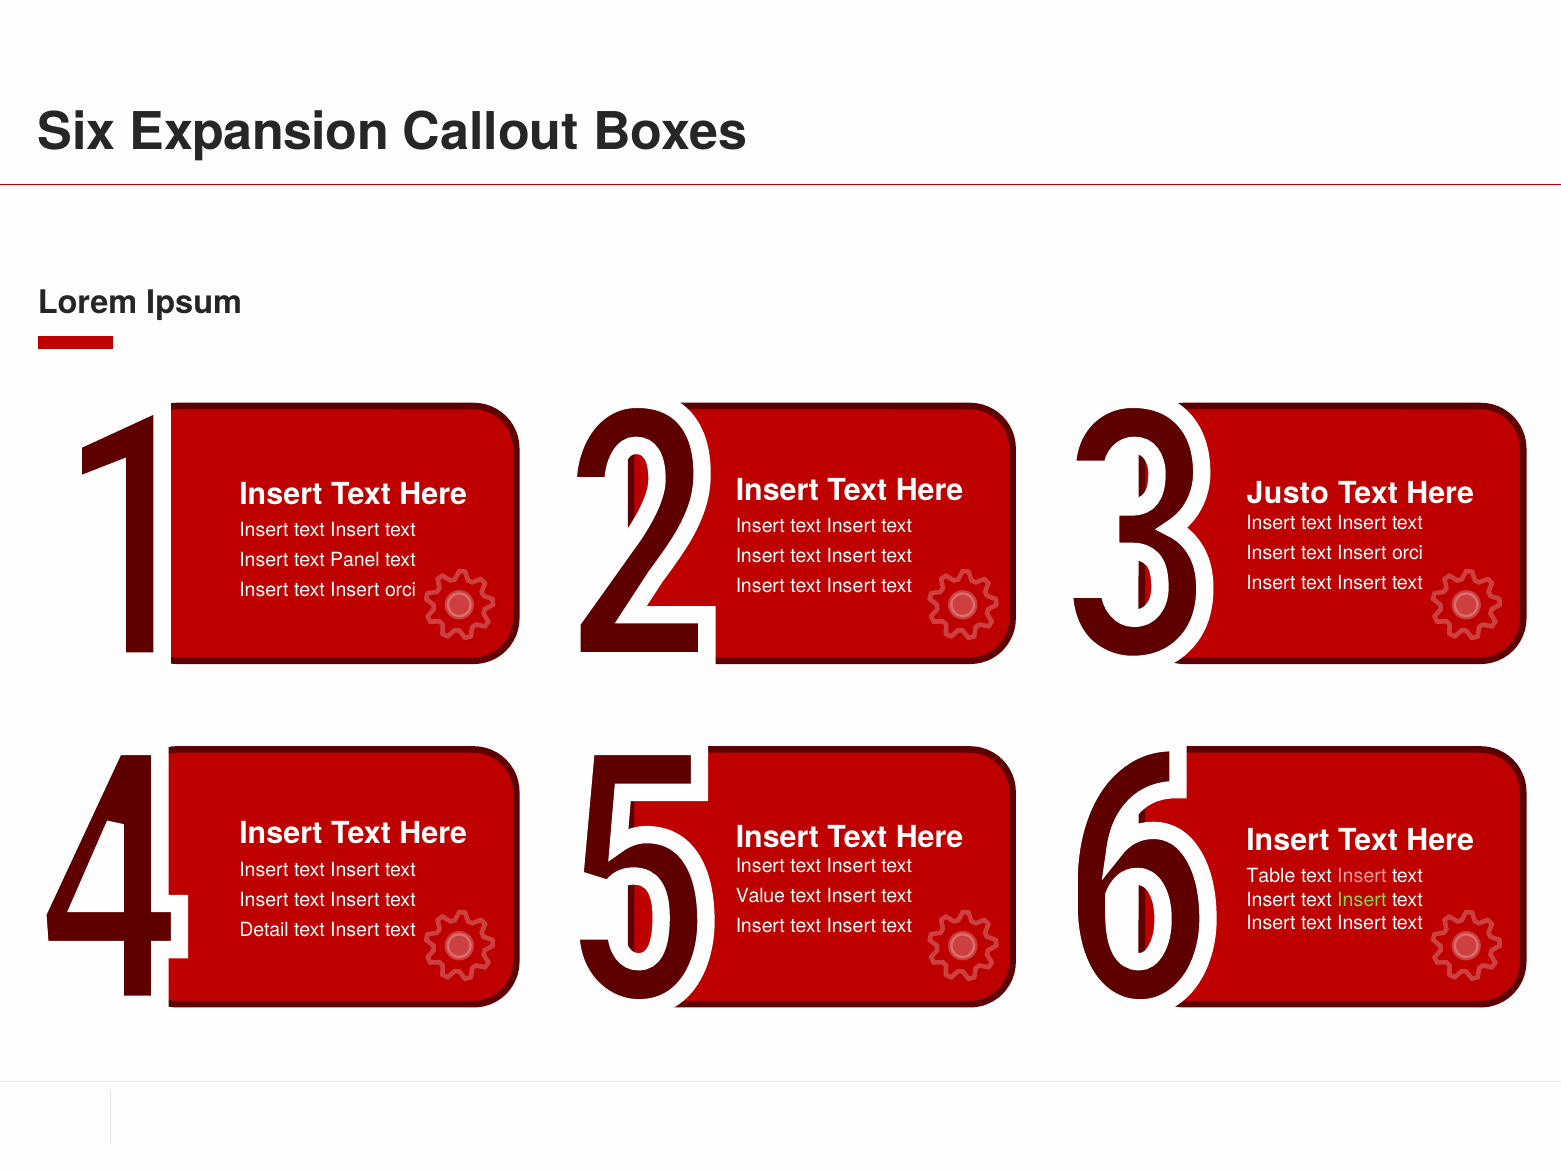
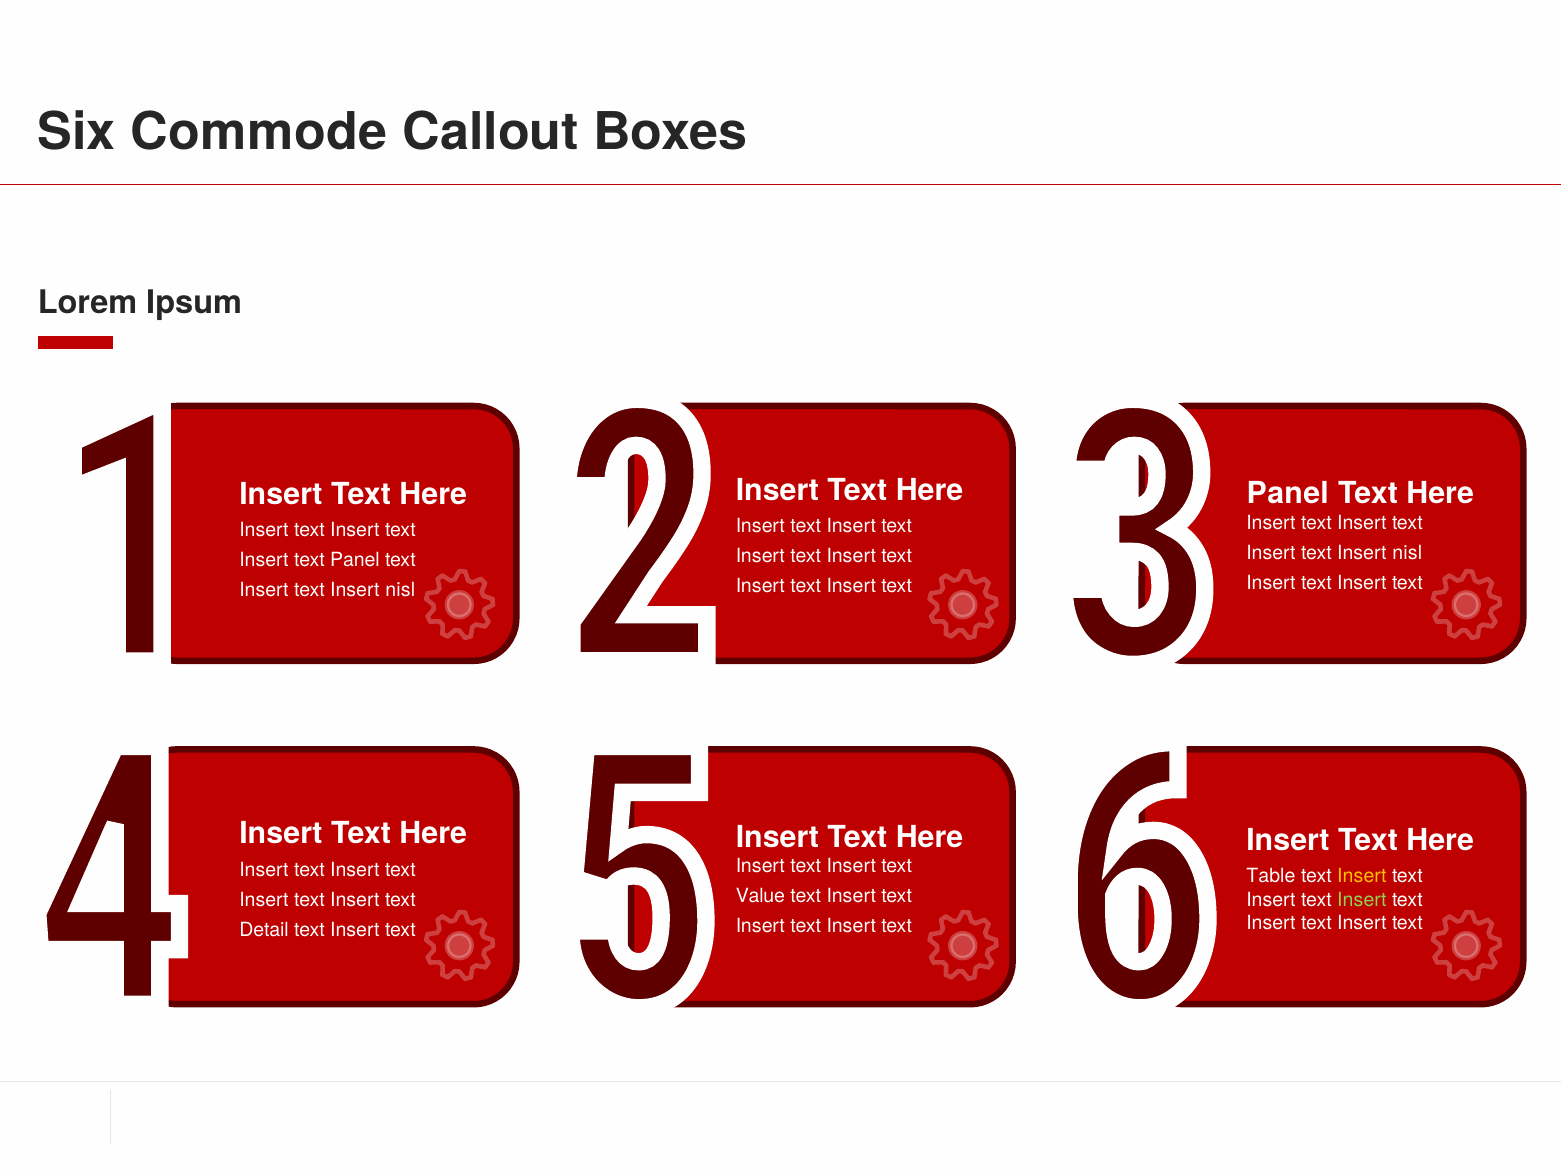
Expansion: Expansion -> Commode (259, 133)
Justo: Justo -> Panel (1288, 494)
orci: orci -> nisl (1407, 553)
orci: orci -> nisl (400, 590)
Insert colour: pink -> yellow (1362, 876)
